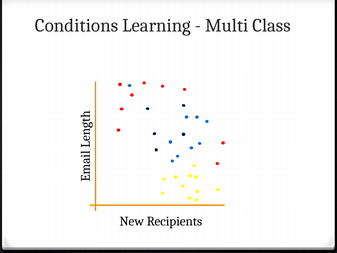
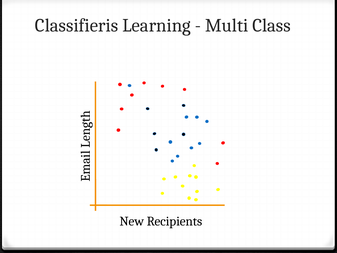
Conditions: Conditions -> Classifieris (77, 25)
